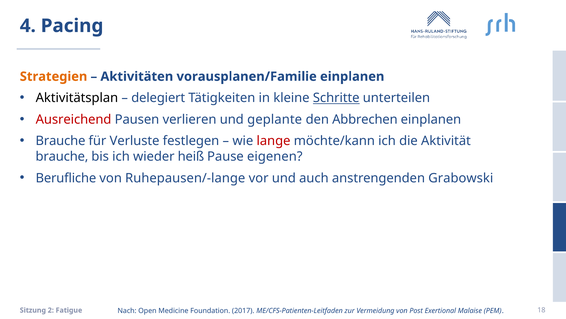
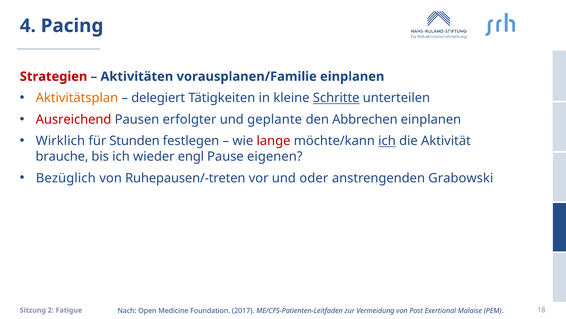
Strategien colour: orange -> red (54, 76)
Aktivitätsplan colour: black -> orange (77, 98)
verlieren: verlieren -> erfolgter (190, 119)
Brauche: Brauche -> Wirklich (60, 141)
Verluste: Verluste -> Stunden (135, 141)
ich underline: none -> present (387, 141)
heiß: heiß -> engl (191, 156)
Berufliche: Berufliche -> Bezüglich (66, 178)
Ruhepausen/-lange: Ruhepausen/-lange -> Ruhepausen/-treten (185, 178)
auch: auch -> oder (314, 178)
